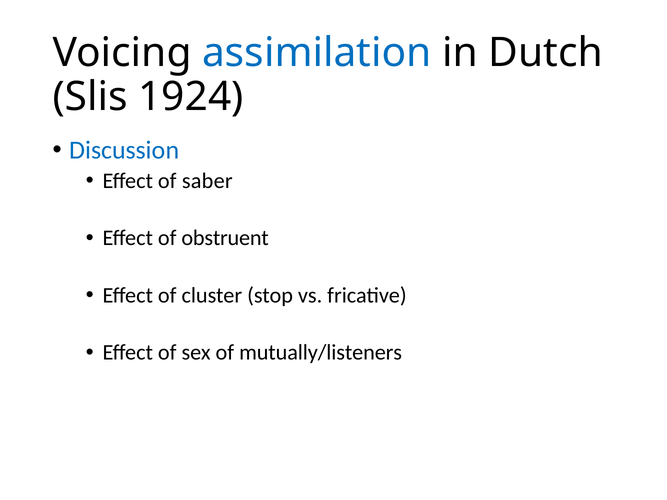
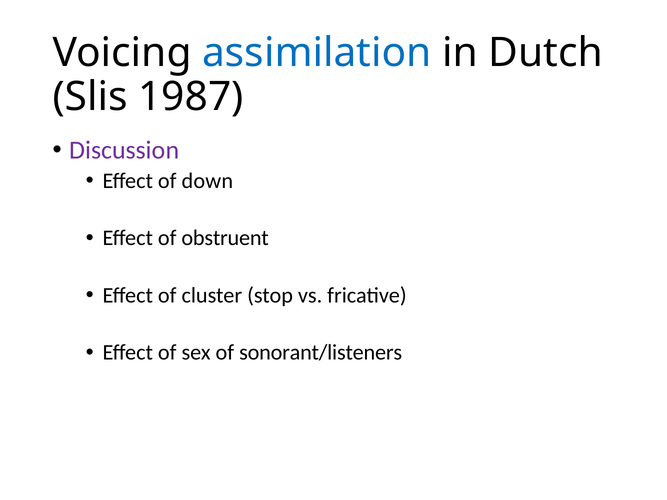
1924: 1924 -> 1987 (191, 97)
Discussion colour: blue -> purple (124, 150)
saber: saber -> down (207, 181)
mutually/listeners: mutually/listeners -> sonorant/listeners (321, 353)
